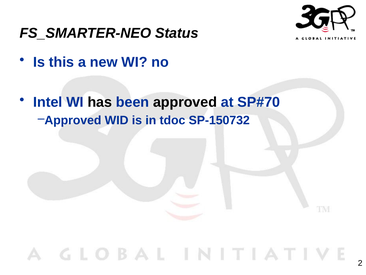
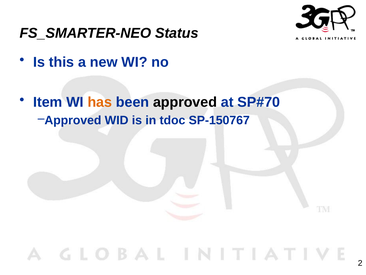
Intel: Intel -> Item (48, 102)
has colour: black -> orange (100, 102)
SP-150732: SP-150732 -> SP-150767 (219, 120)
